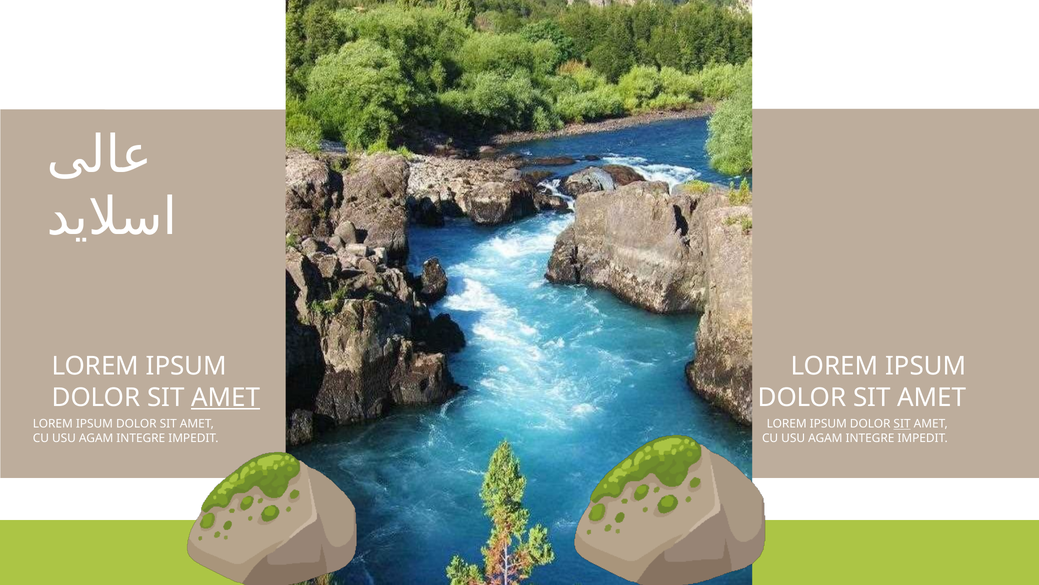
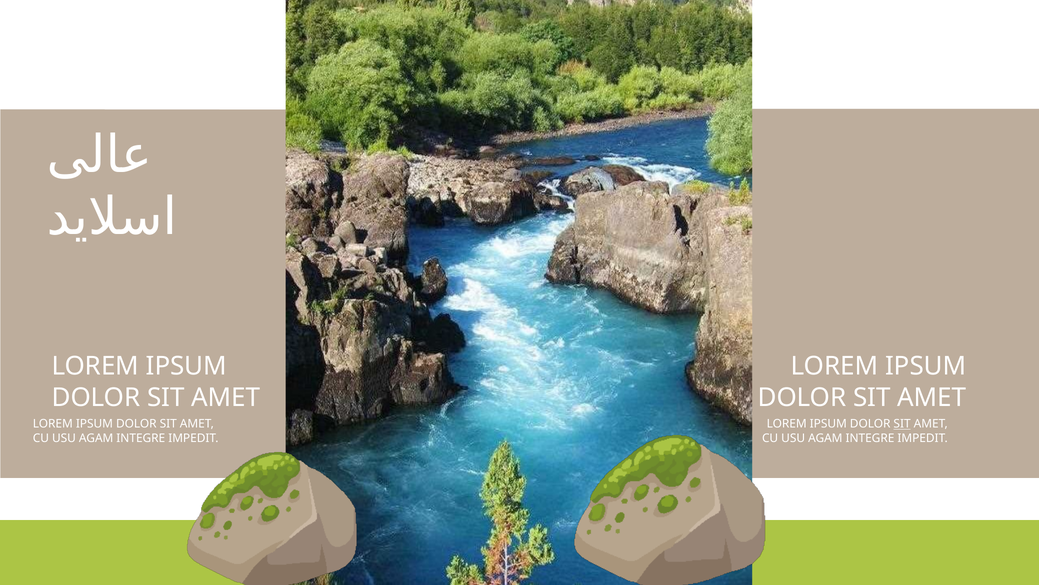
AMET underline: present -> none (226, 397)
